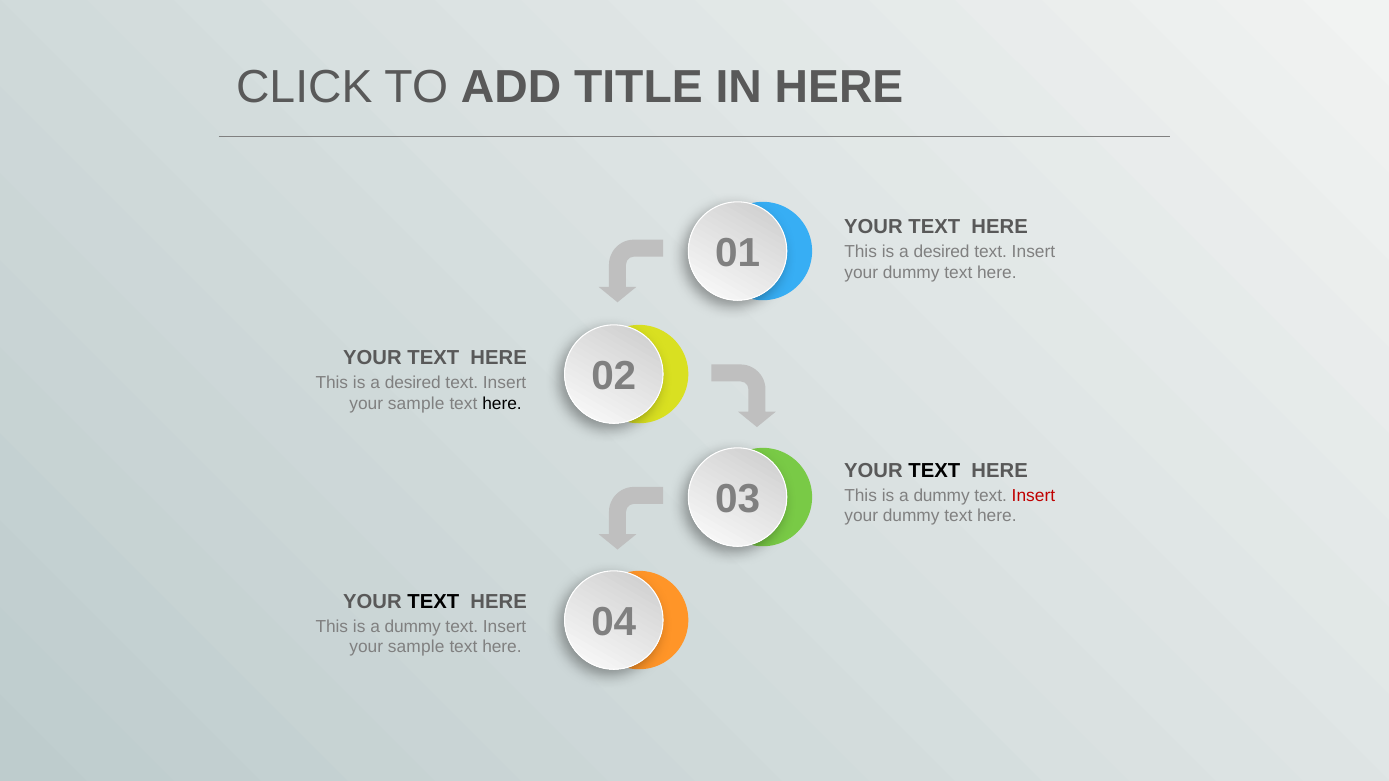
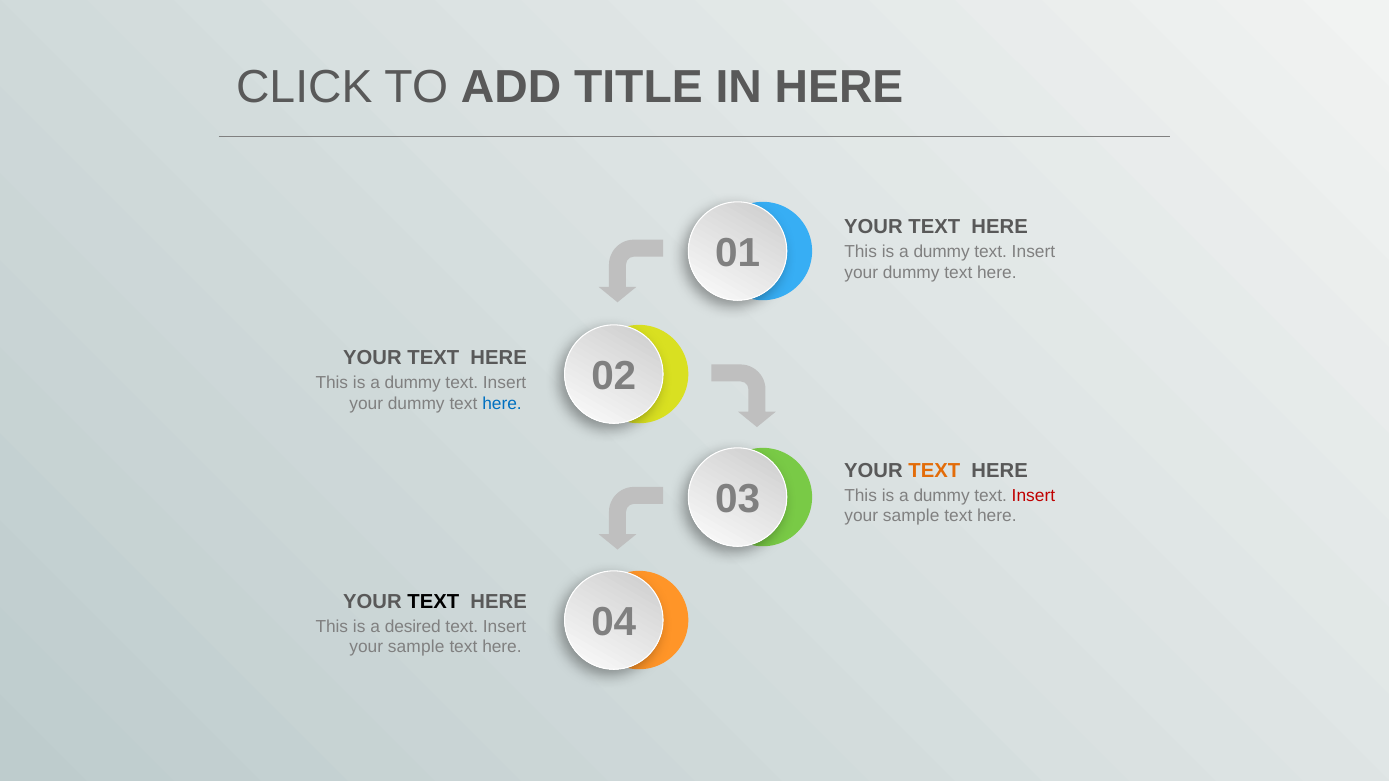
desired: desired -> dummy (942, 252)
desired: desired -> dummy (413, 383)
sample: sample -> dummy (416, 403)
here colour: black -> blue (502, 403)
TEXT colour: black -> orange (934, 471)
dummy: dummy -> sample (911, 516)
dummy: dummy -> desired (413, 627)
